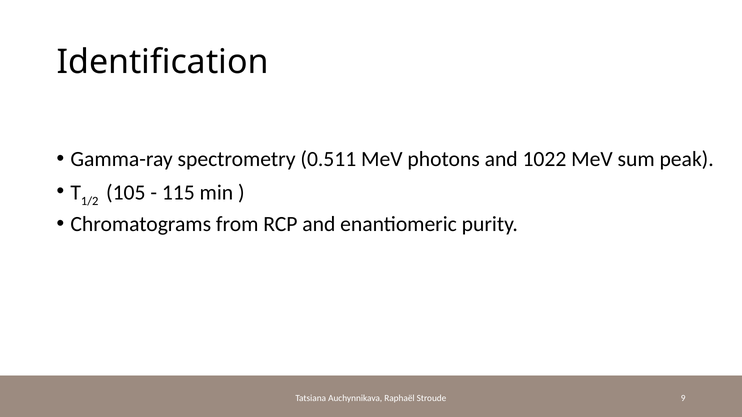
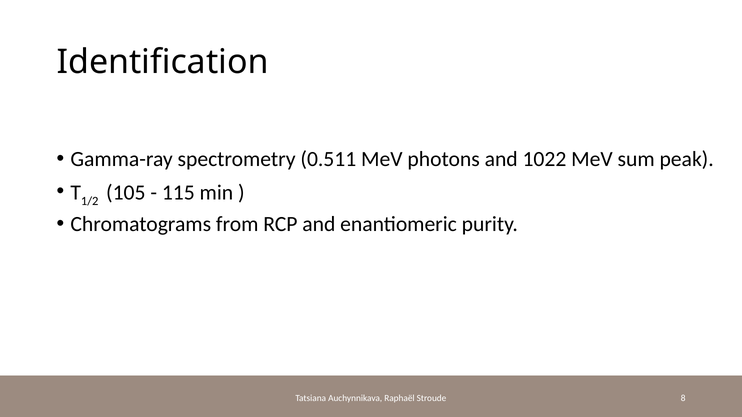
9: 9 -> 8 (683, 398)
